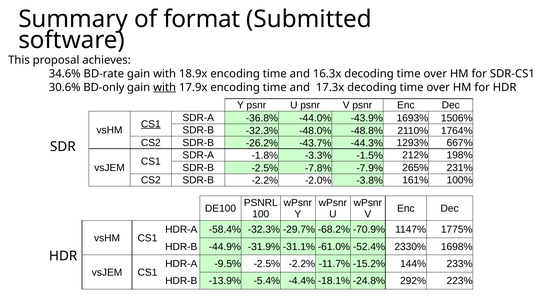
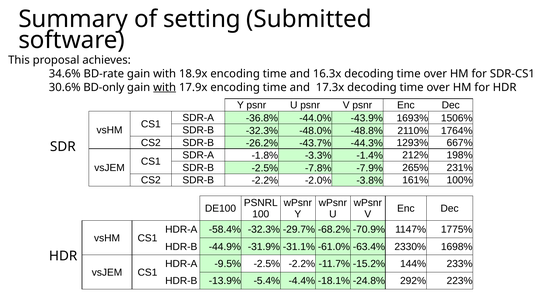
format: format -> setting (202, 19)
CS1 underline: present -> none (151, 124)
-1.5%: -1.5% -> -1.4% (370, 156)
-52.4%: -52.4% -> -63.4% (369, 247)
